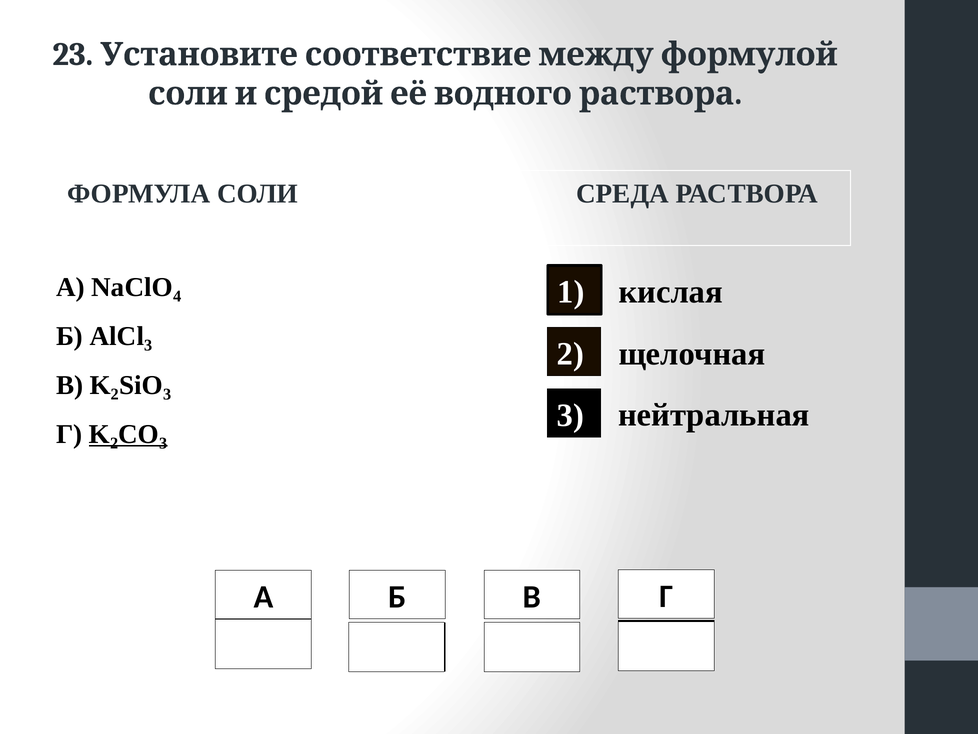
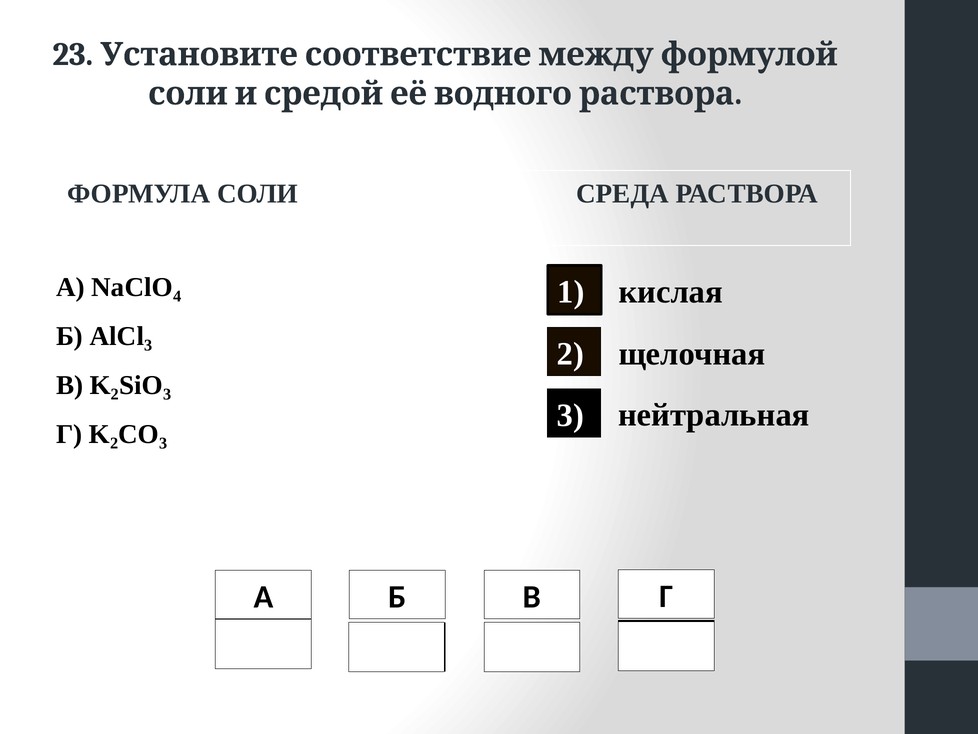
K₂CO₃ underline: present -> none (128, 434)
